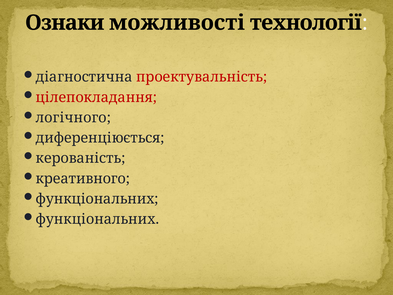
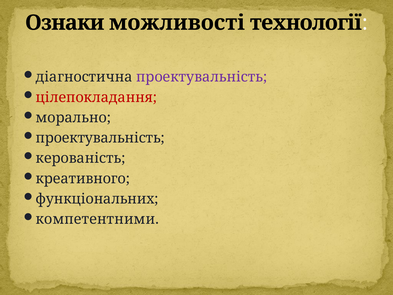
проектувальність colour: red -> purple (202, 77)
логічного: логічного -> морально (73, 118)
диференціюється: диференціюється -> проектувальність (100, 138)
функціональних: функціональних -> компетентними (97, 219)
